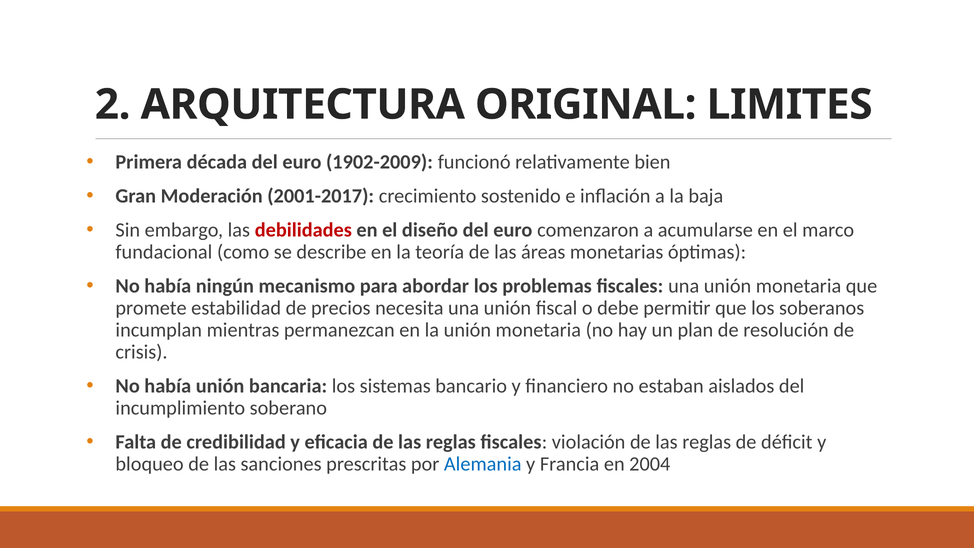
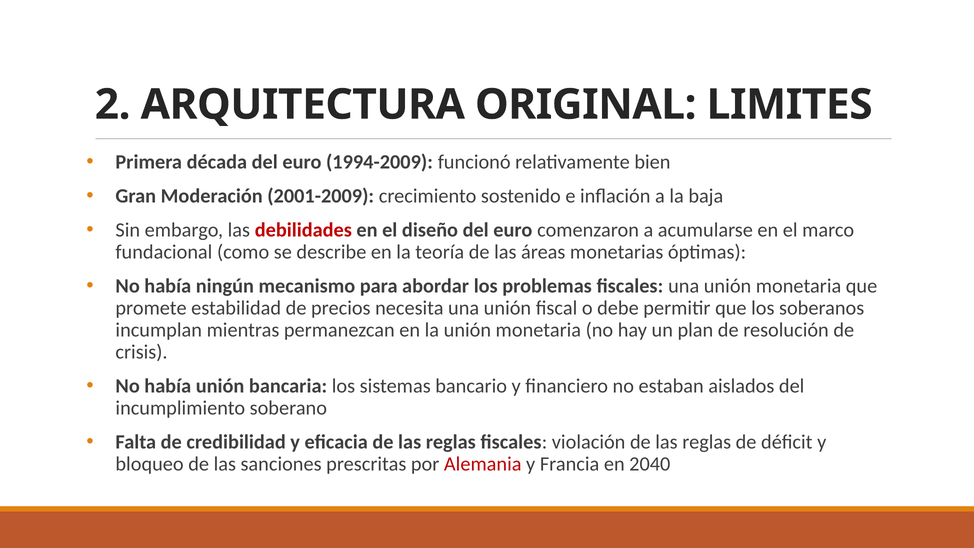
1902-2009: 1902-2009 -> 1994-2009 (379, 162)
2001-2017: 2001-2017 -> 2001-2009 (321, 196)
Alemania colour: blue -> red (483, 464)
2004: 2004 -> 2040 (650, 464)
